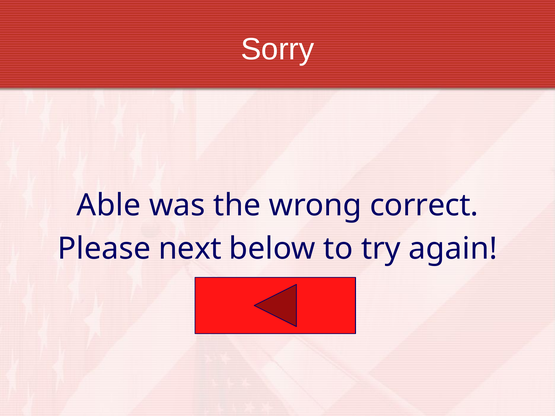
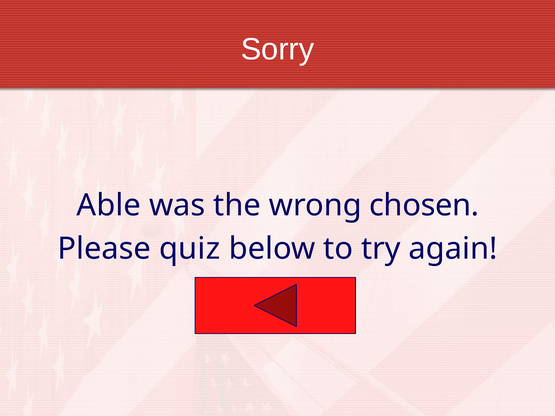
correct: correct -> chosen (424, 206)
next: next -> quiz (190, 249)
